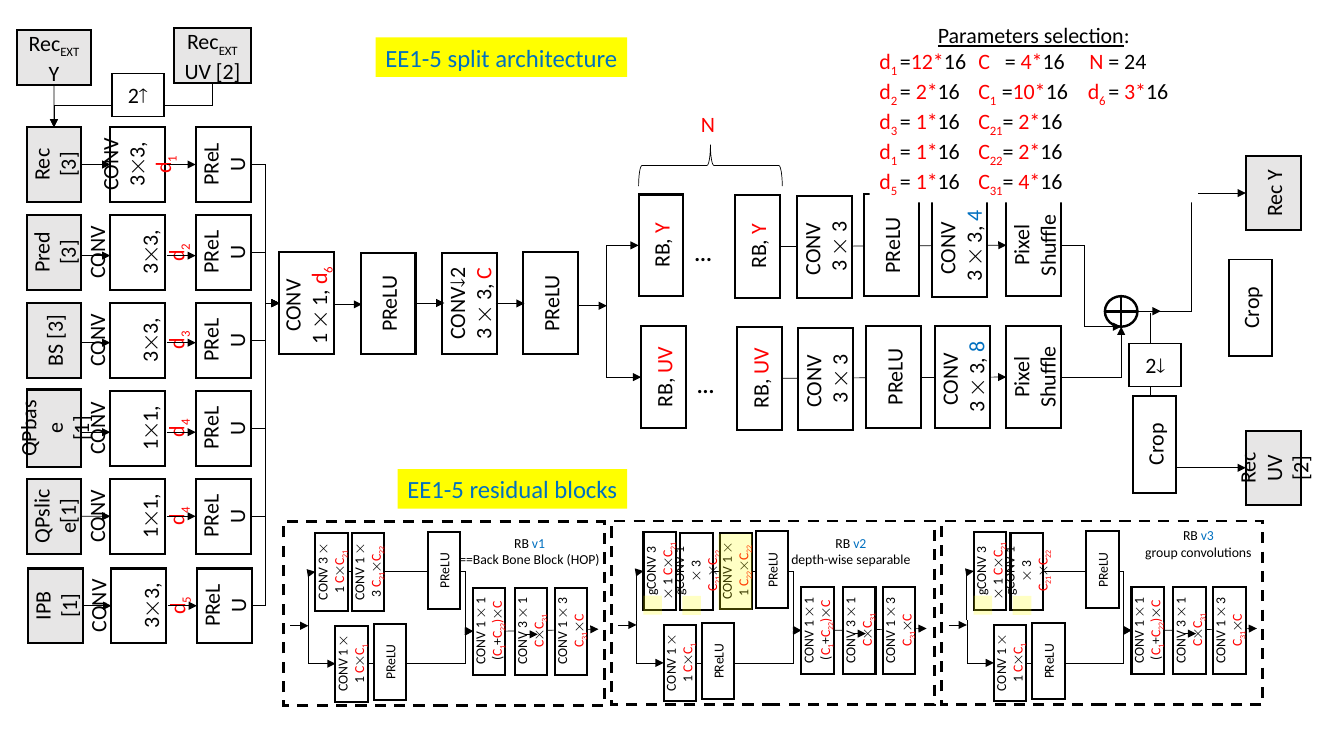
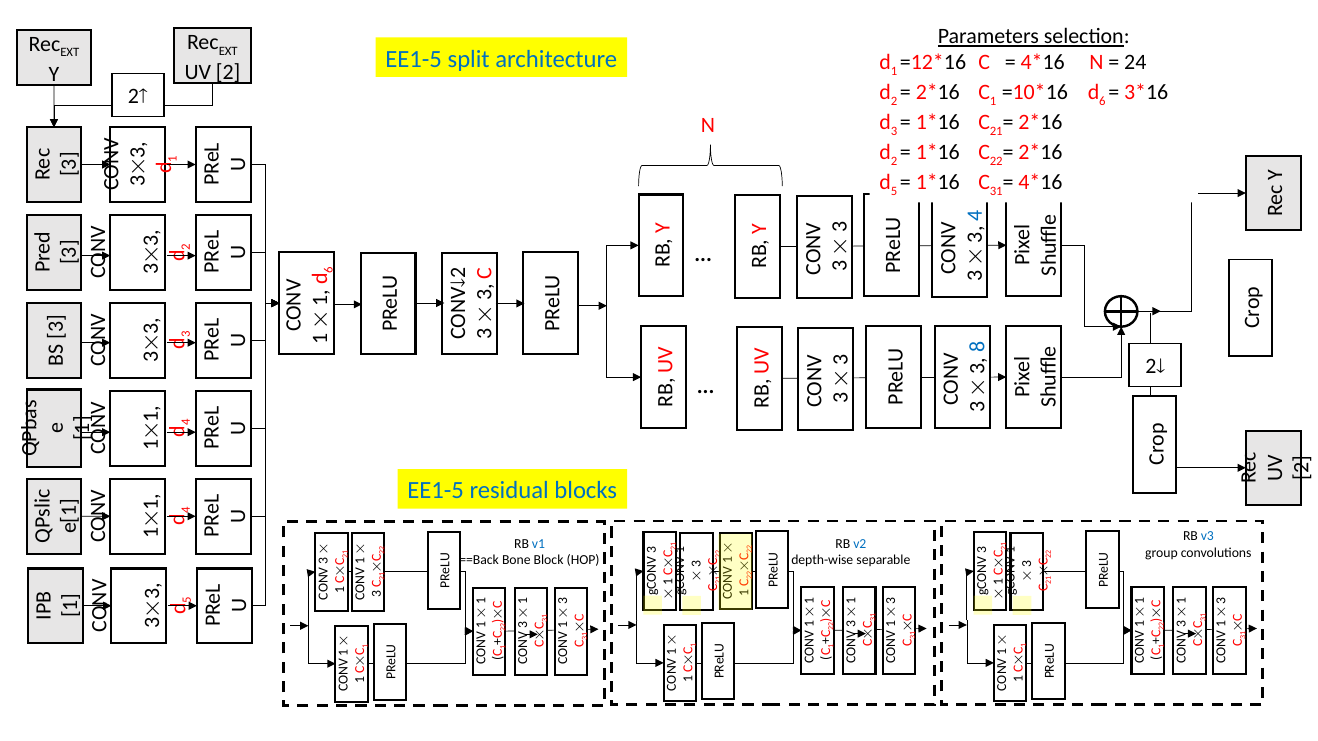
1: 1 -> 2 (894, 161)
